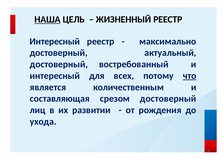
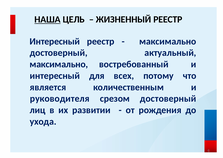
достоверный: достоверный -> максимально (59, 64)
что underline: present -> none (190, 76)
составляющая: составляющая -> руководителя (60, 98)
